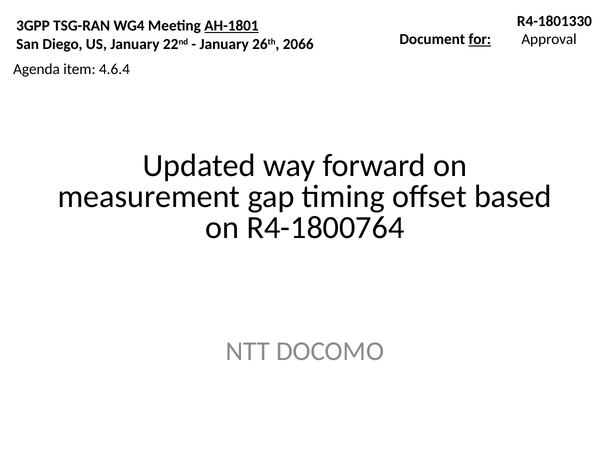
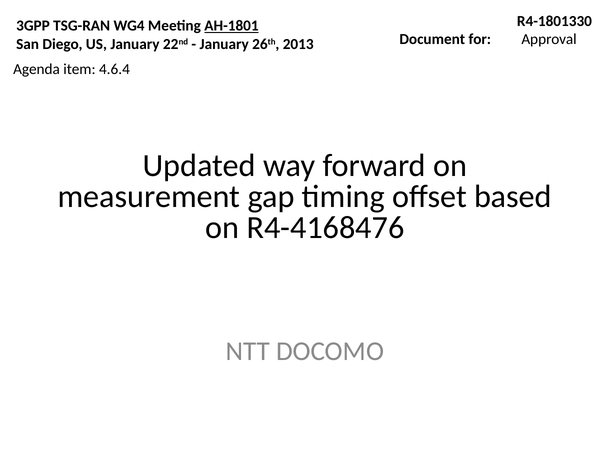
for underline: present -> none (480, 39)
2066: 2066 -> 2013 (298, 44)
R4-1800764: R4-1800764 -> R4-4168476 (325, 227)
